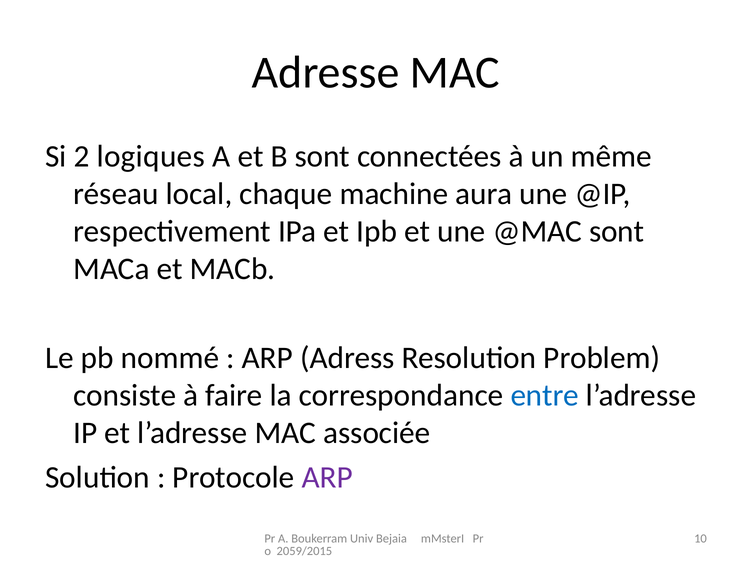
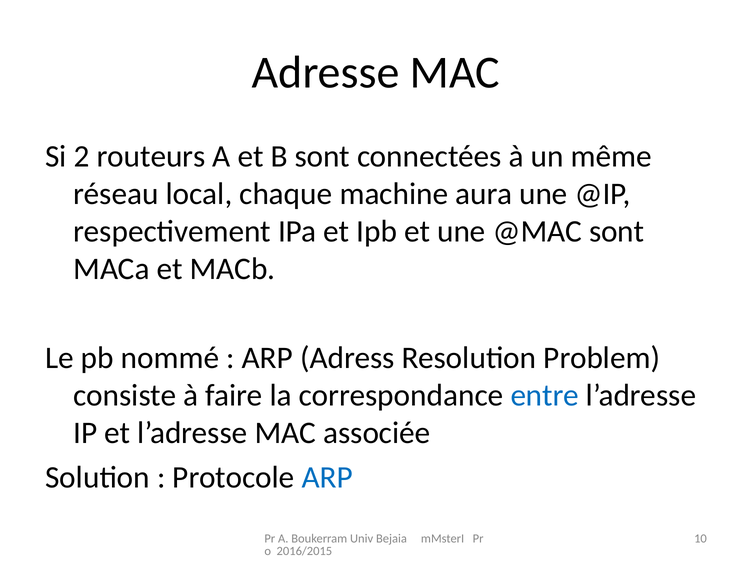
logiques: logiques -> routeurs (151, 156)
ARP colour: purple -> blue (327, 477)
2059/2015: 2059/2015 -> 2016/2015 (304, 551)
